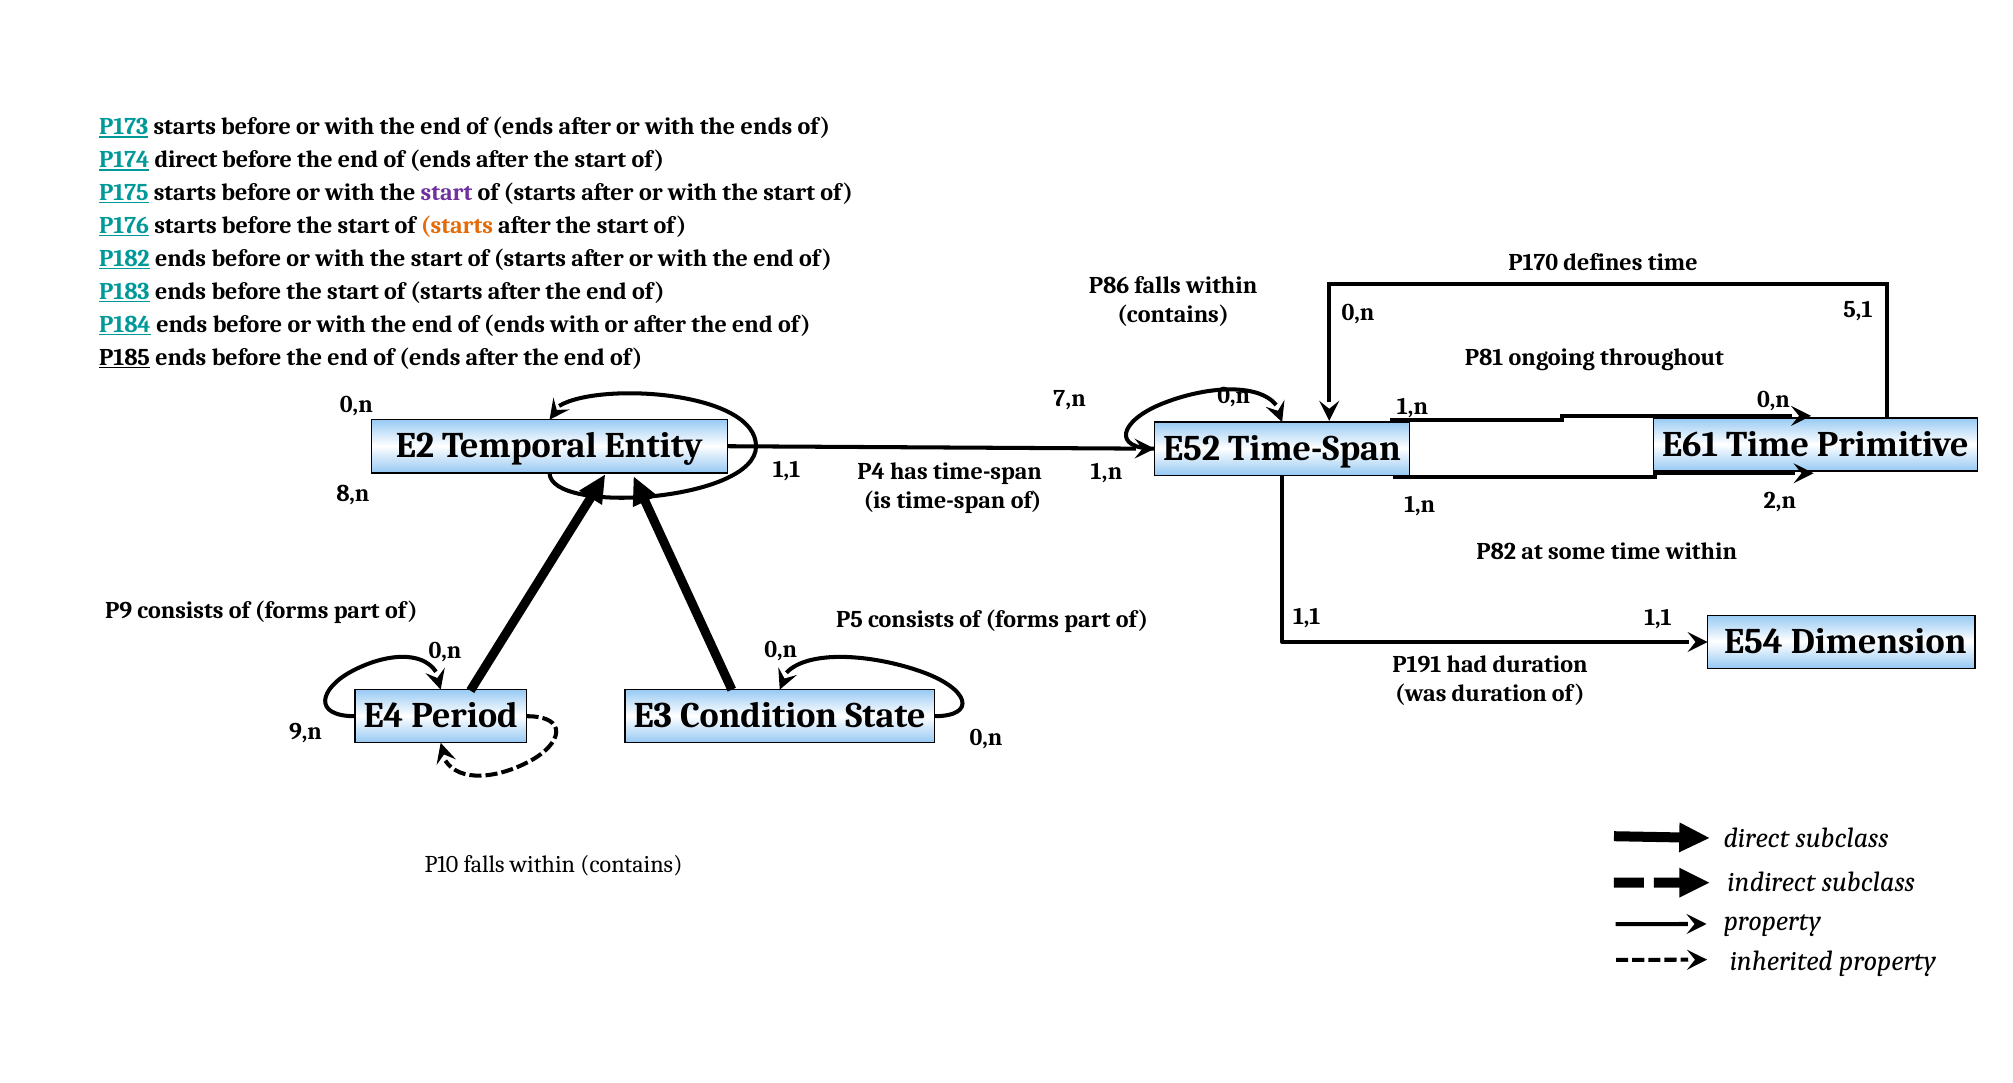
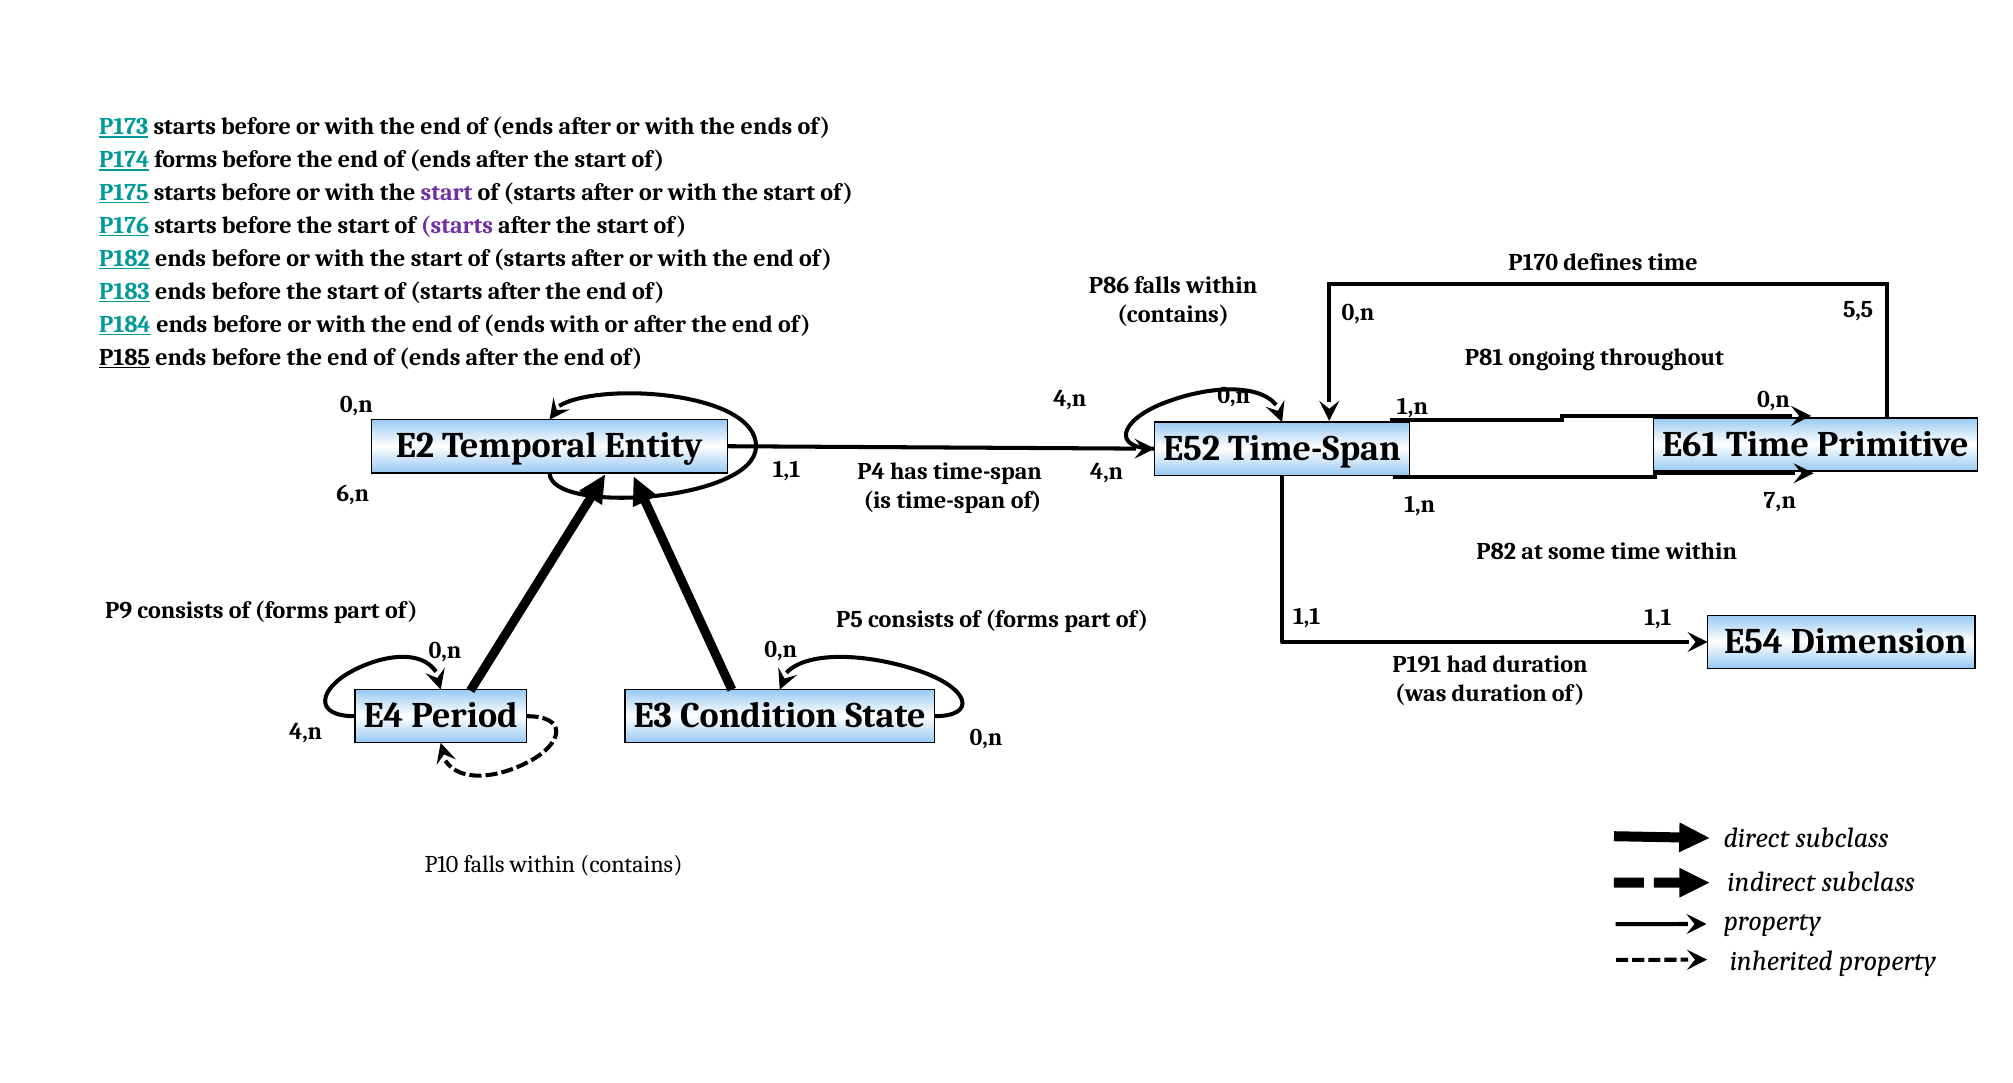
P174 direct: direct -> forms (186, 160)
starts colour: orange -> purple (457, 226)
5,1: 5,1 -> 5,5 (1858, 309)
7,n: 7,n -> 4,n (1070, 399)
1,1 1,n: 1,n -> 4,n (1107, 471)
8,n: 8,n -> 6,n (353, 493)
2,n: 2,n -> 7,n (1780, 501)
9,n: 9,n -> 4,n (306, 732)
